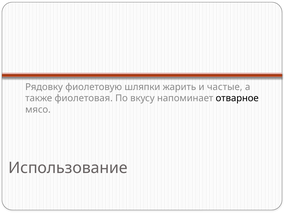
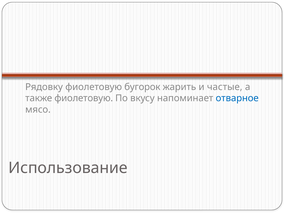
шляпки: шляпки -> бугорок (142, 87)
также фиолетовая: фиолетовая -> фиолетовую (84, 98)
отварное colour: black -> blue (237, 98)
